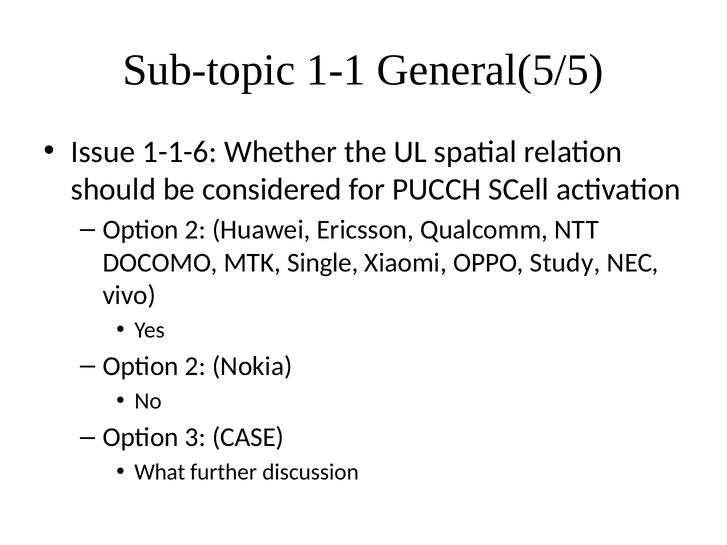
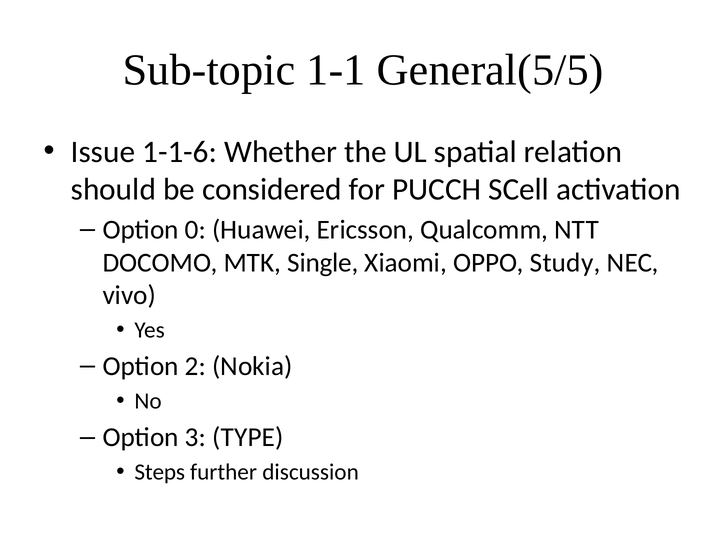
2: 2 -> 0 (196, 230)
CASE: CASE -> TYPE (248, 438)
What: What -> Steps (160, 473)
